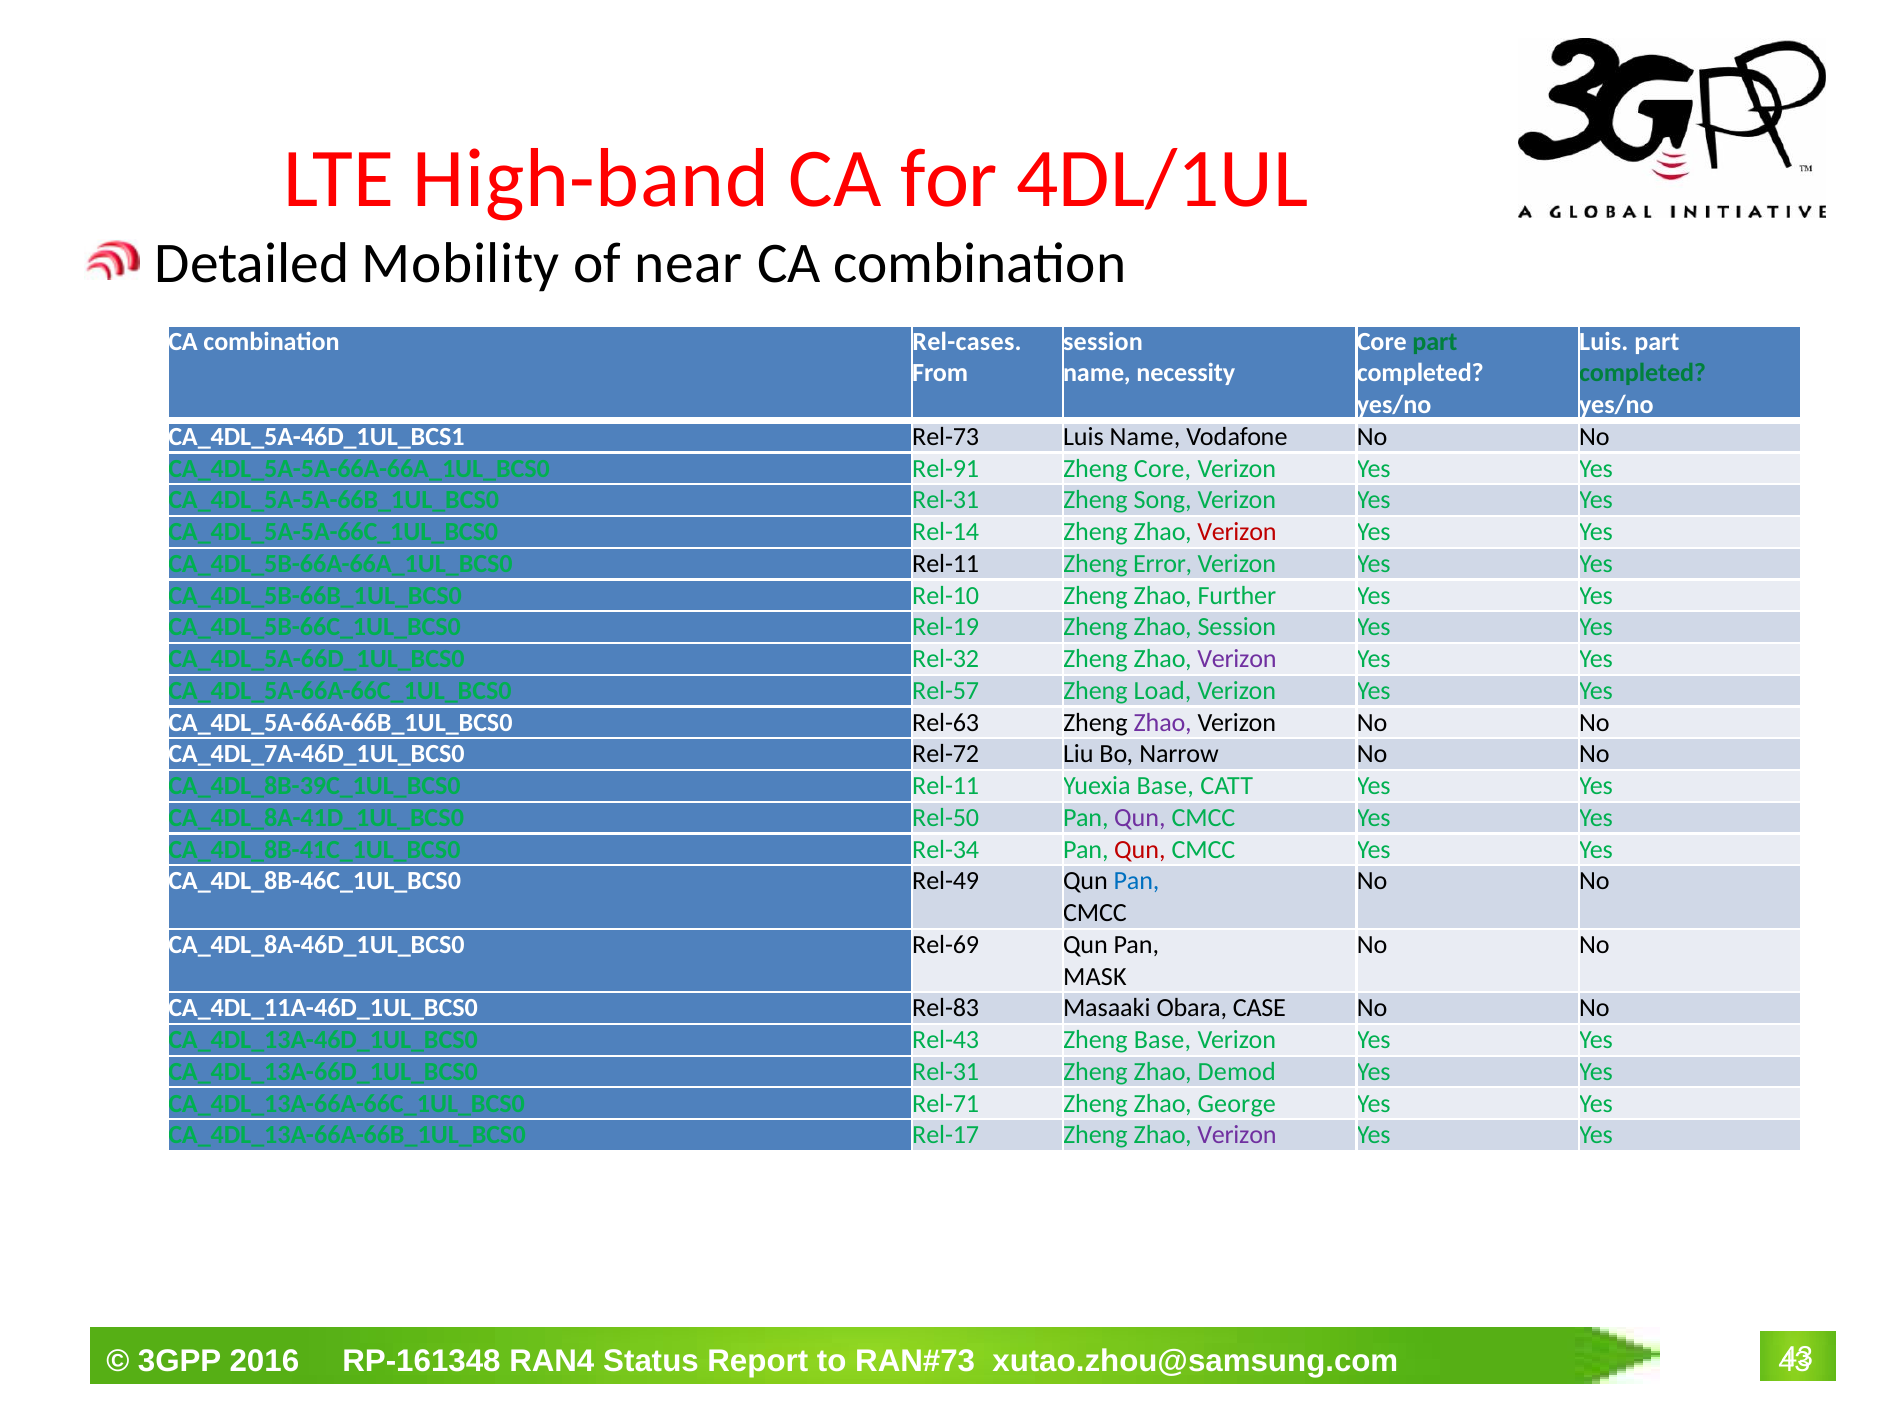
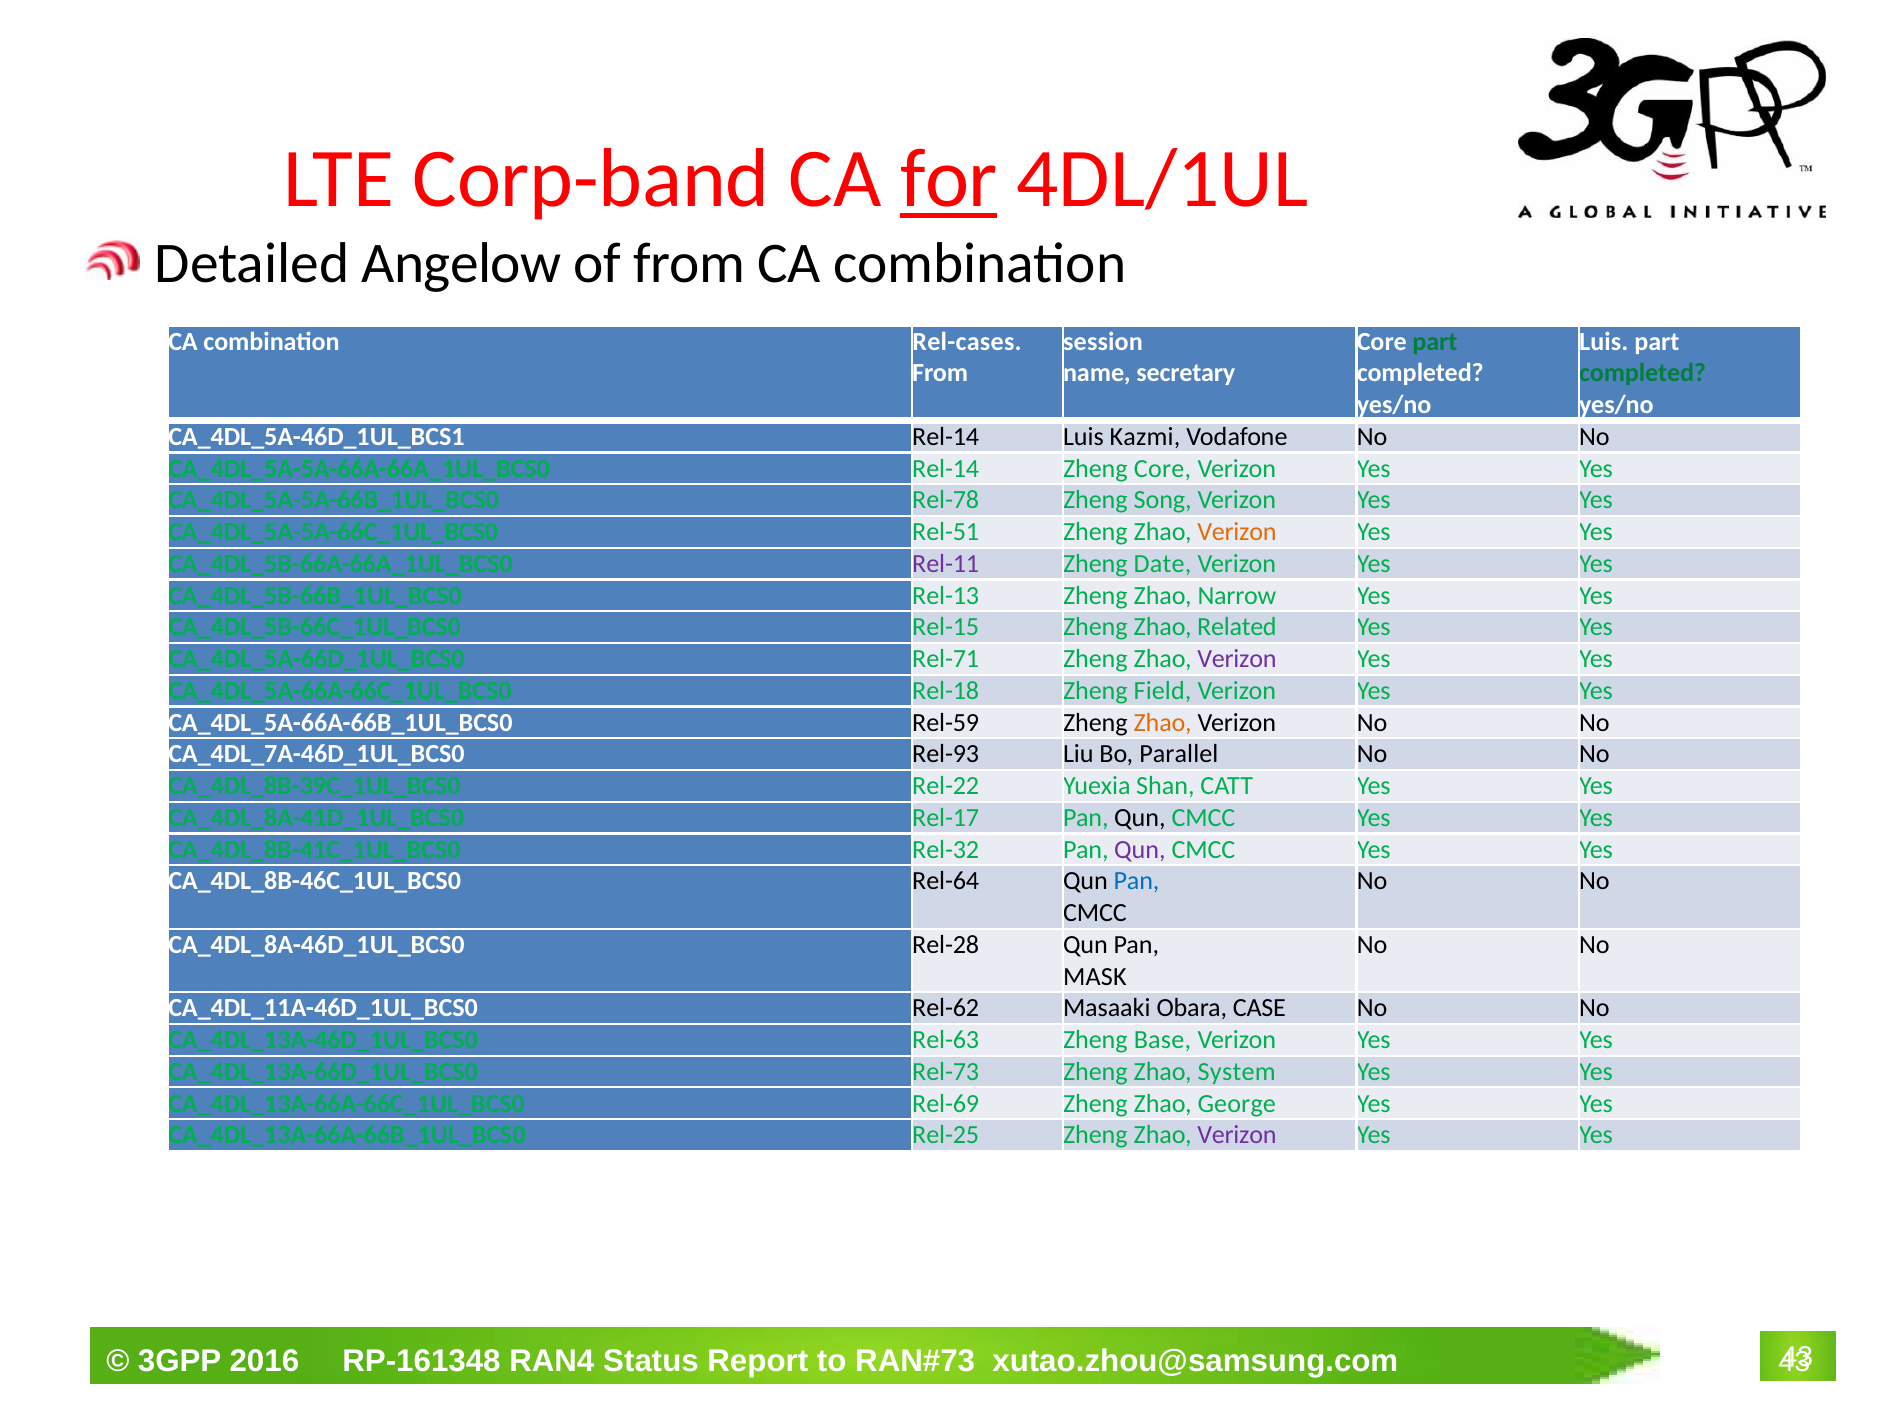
High-band: High-band -> Corp-band (591, 179)
for underline: none -> present (949, 179)
Mobility: Mobility -> Angelow (461, 263)
of near: near -> from (689, 263)
necessity: necessity -> secretary (1186, 373)
Rel-73: Rel-73 -> Rel-14 (946, 437)
Luis Name: Name -> Kazmi (1145, 437)
Rel-91: Rel-91 -> Rel-14 (946, 469)
Rel-31: Rel-31 -> Rel-78 (946, 500)
Rel-14: Rel-14 -> Rel-51 (946, 532)
Verizon colour: red -> orange (1237, 532)
Rel-11 colour: black -> purple (946, 564)
Error: Error -> Date (1163, 564)
Rel-10: Rel-10 -> Rel-13 (946, 596)
Further: Further -> Narrow (1237, 596)
Rel-19: Rel-19 -> Rel-15 (946, 627)
Zhao Session: Session -> Related (1237, 627)
Rel-32: Rel-32 -> Rel-71 (946, 659)
Rel-57: Rel-57 -> Rel-18 (946, 691)
Load: Load -> Field (1163, 691)
Rel-63: Rel-63 -> Rel-59 (946, 723)
Zhao colour: purple -> orange (1163, 723)
Rel-72: Rel-72 -> Rel-93 (946, 754)
Narrow: Narrow -> Parallel (1179, 754)
Rel-11: Rel-11 -> Rel-22 (946, 786)
Yuexia Base: Base -> Shan (1165, 786)
Rel-50: Rel-50 -> Rel-17 (946, 818)
Qun colour: purple -> black (1140, 818)
Rel-34: Rel-34 -> Rel-32 (946, 850)
Qun colour: red -> purple (1140, 850)
Rel-49: Rel-49 -> Rel-64 (946, 881)
Rel-69: Rel-69 -> Rel-28 (946, 945)
Rel-83: Rel-83 -> Rel-62 (946, 1008)
Rel-43: Rel-43 -> Rel-63 (946, 1040)
Rel-31: Rel-31 -> Rel-73 (946, 1072)
Demod: Demod -> System (1237, 1072)
Rel-71: Rel-71 -> Rel-69 (946, 1103)
Rel-17: Rel-17 -> Rel-25 (946, 1135)
